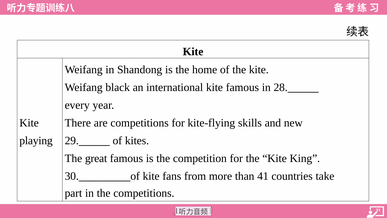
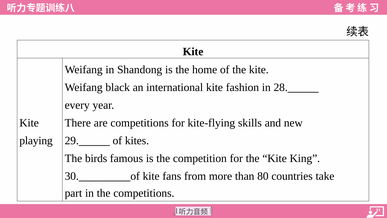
kite famous: famous -> fashion (242, 87)
great: great -> birds (96, 158)
41: 41 -> 80 (263, 176)
